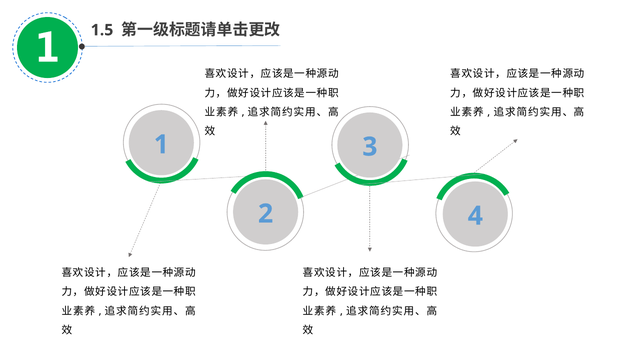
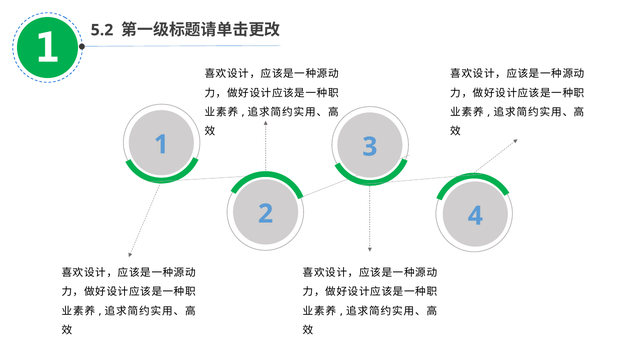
1.5: 1.5 -> 5.2 (102, 30)
